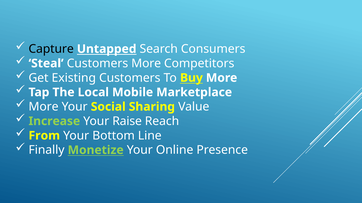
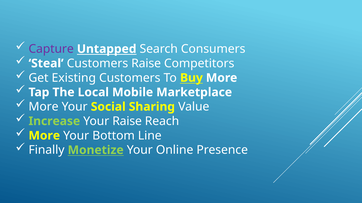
Capture colour: black -> purple (51, 49)
Customers More: More -> Raise (146, 64)
From: From -> More (44, 136)
